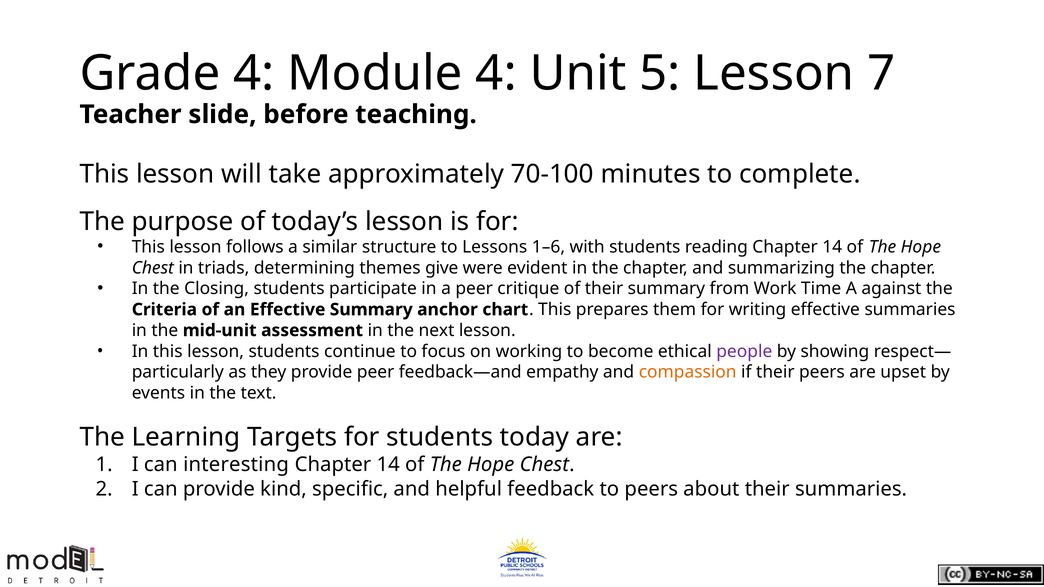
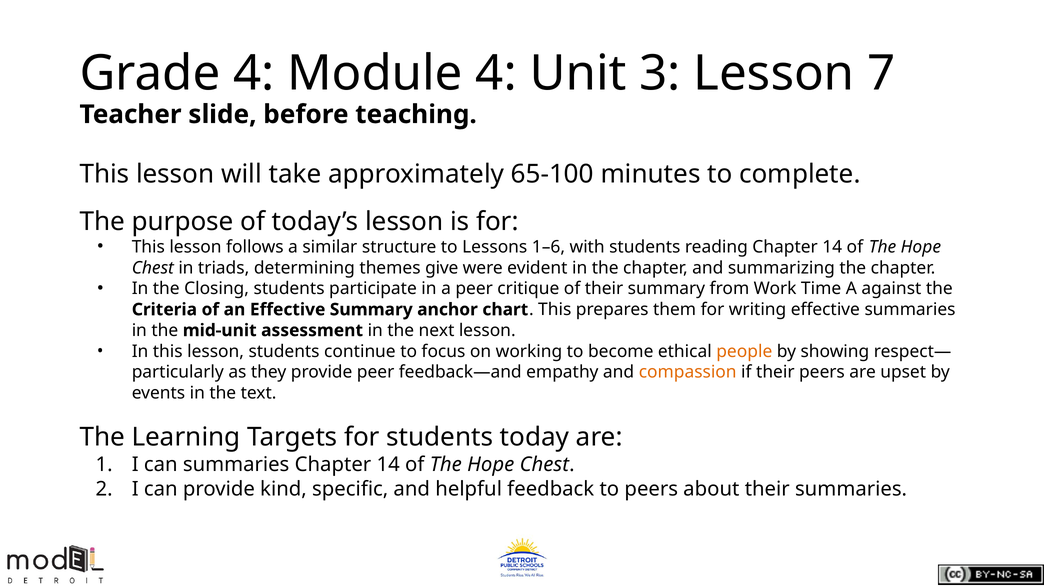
5: 5 -> 3 (660, 74)
70-100: 70-100 -> 65-100 (552, 174)
people colour: purple -> orange (744, 351)
can interesting: interesting -> summaries (236, 465)
